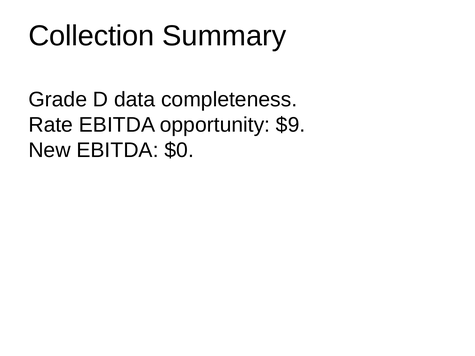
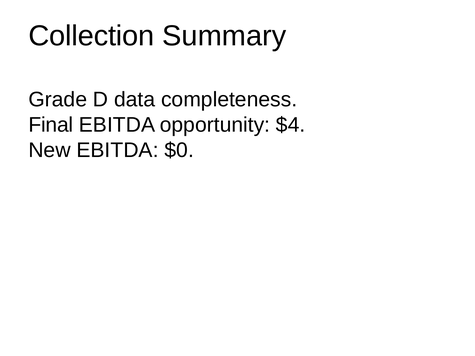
Rate: Rate -> Final (51, 125)
$9: $9 -> $4 (291, 125)
